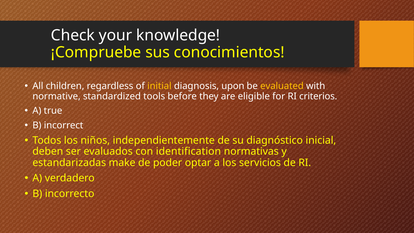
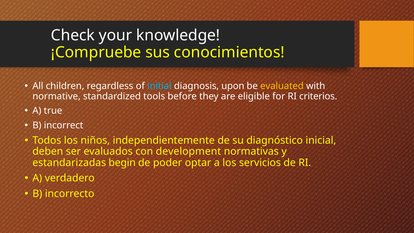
initial colour: yellow -> light blue (159, 86)
identification: identification -> development (188, 151)
make: make -> begin (122, 163)
